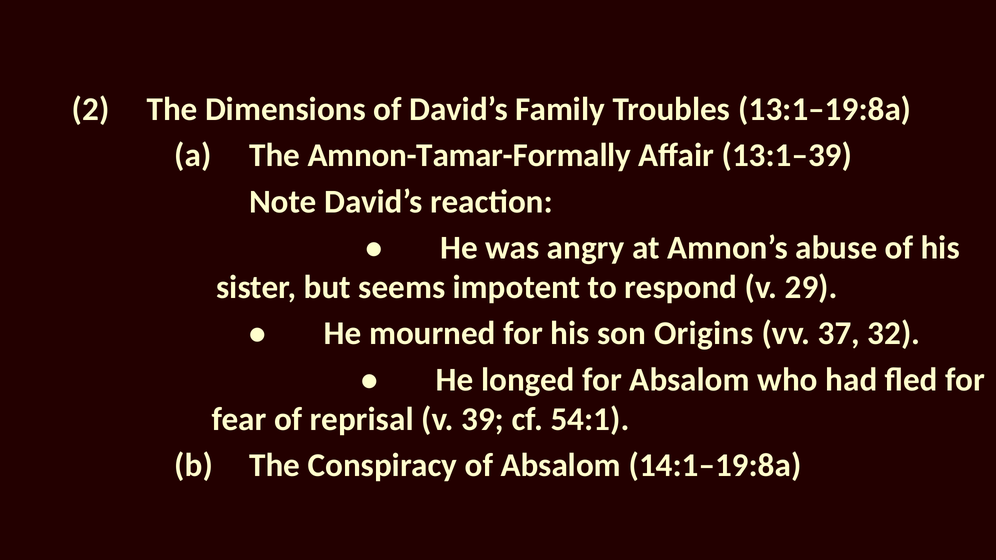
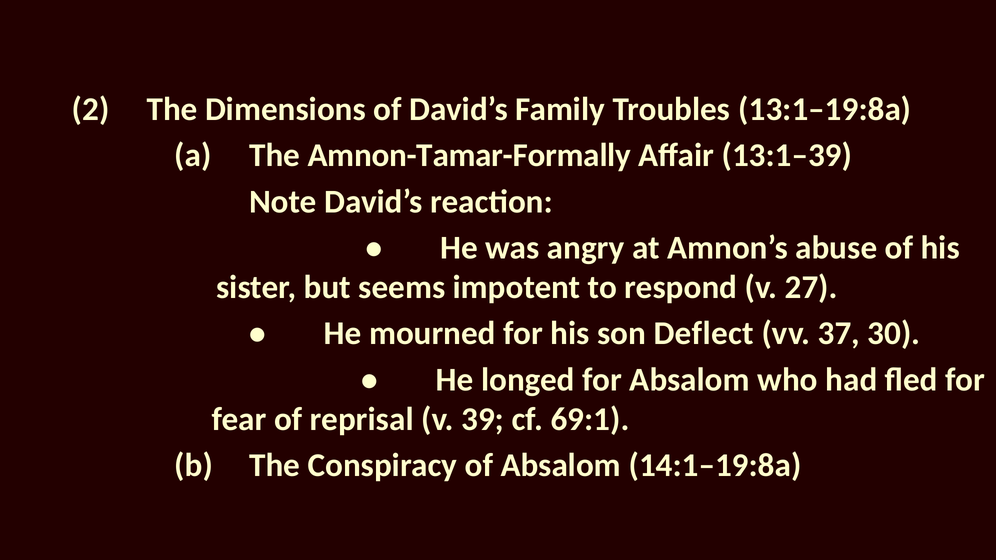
29: 29 -> 27 (811, 288)
Origins: Origins -> Deflect (704, 334)
32: 32 -> 30 (894, 334)
54:1: 54:1 -> 69:1 (590, 420)
